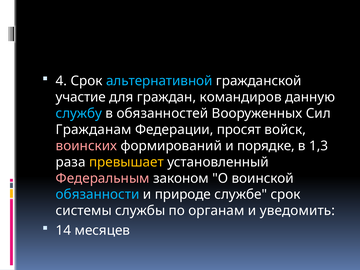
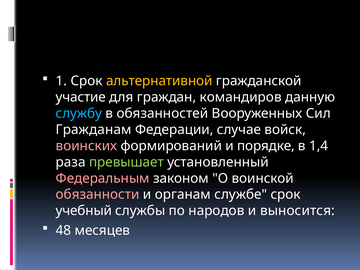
4: 4 -> 1 (61, 81)
альтернативной colour: light blue -> yellow (159, 81)
просят: просят -> случае (239, 130)
1,3: 1,3 -> 1,4 (319, 146)
превышает colour: yellow -> light green (126, 162)
обязанности colour: light blue -> pink (98, 195)
природе: природе -> органам (183, 195)
системы: системы -> учебный (84, 211)
органам: органам -> народов (216, 211)
уведомить: уведомить -> выносится (297, 211)
14: 14 -> 48 (63, 230)
